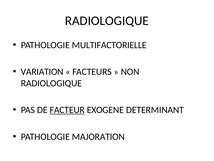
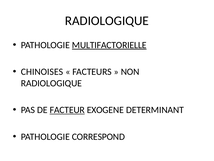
MULTIFACTORIELLE underline: none -> present (109, 45)
VARIATION: VARIATION -> CHINOISES (42, 72)
MAJORATION: MAJORATION -> CORRESPOND (98, 136)
